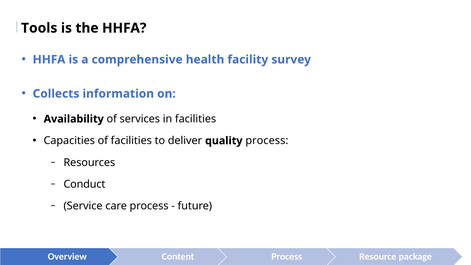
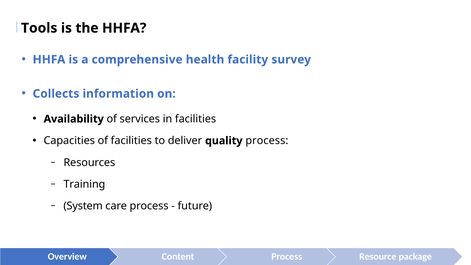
Conduct: Conduct -> Training (84, 184)
Service: Service -> System (83, 206)
